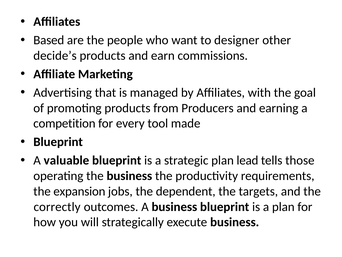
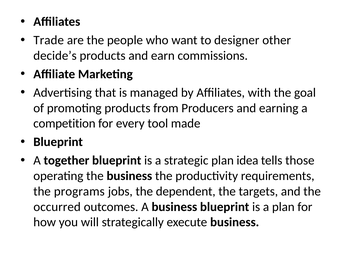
Based: Based -> Trade (49, 40)
valuable: valuable -> together (66, 160)
lead: lead -> idea (247, 160)
expansion: expansion -> programs (79, 191)
correctly: correctly -> occurred (57, 206)
